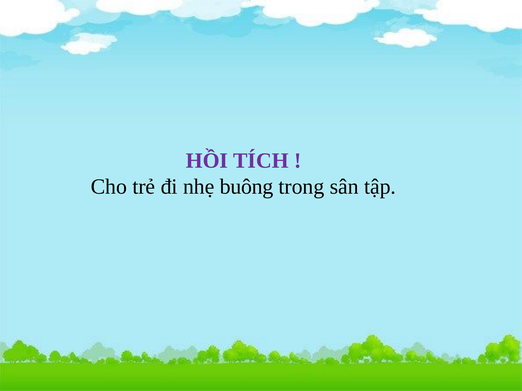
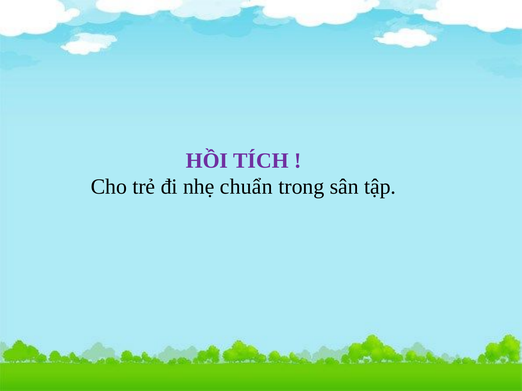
buông: buông -> chuẩn (246, 187)
